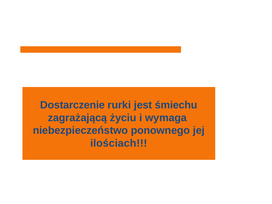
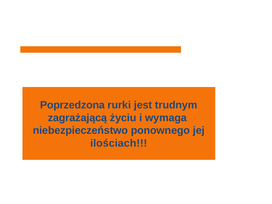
Dostarczenie: Dostarczenie -> Poprzedzona (72, 105)
śmiechu: śmiechu -> trudnym (176, 105)
